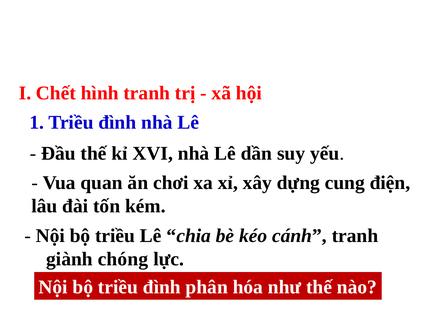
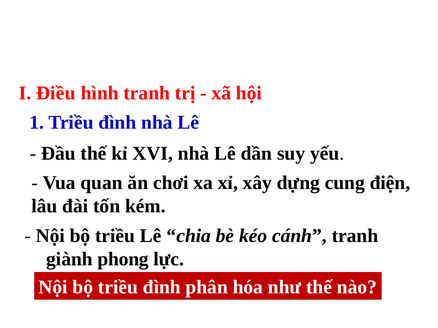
Chết: Chết -> Điều (56, 93)
chóng: chóng -> phong (123, 259)
